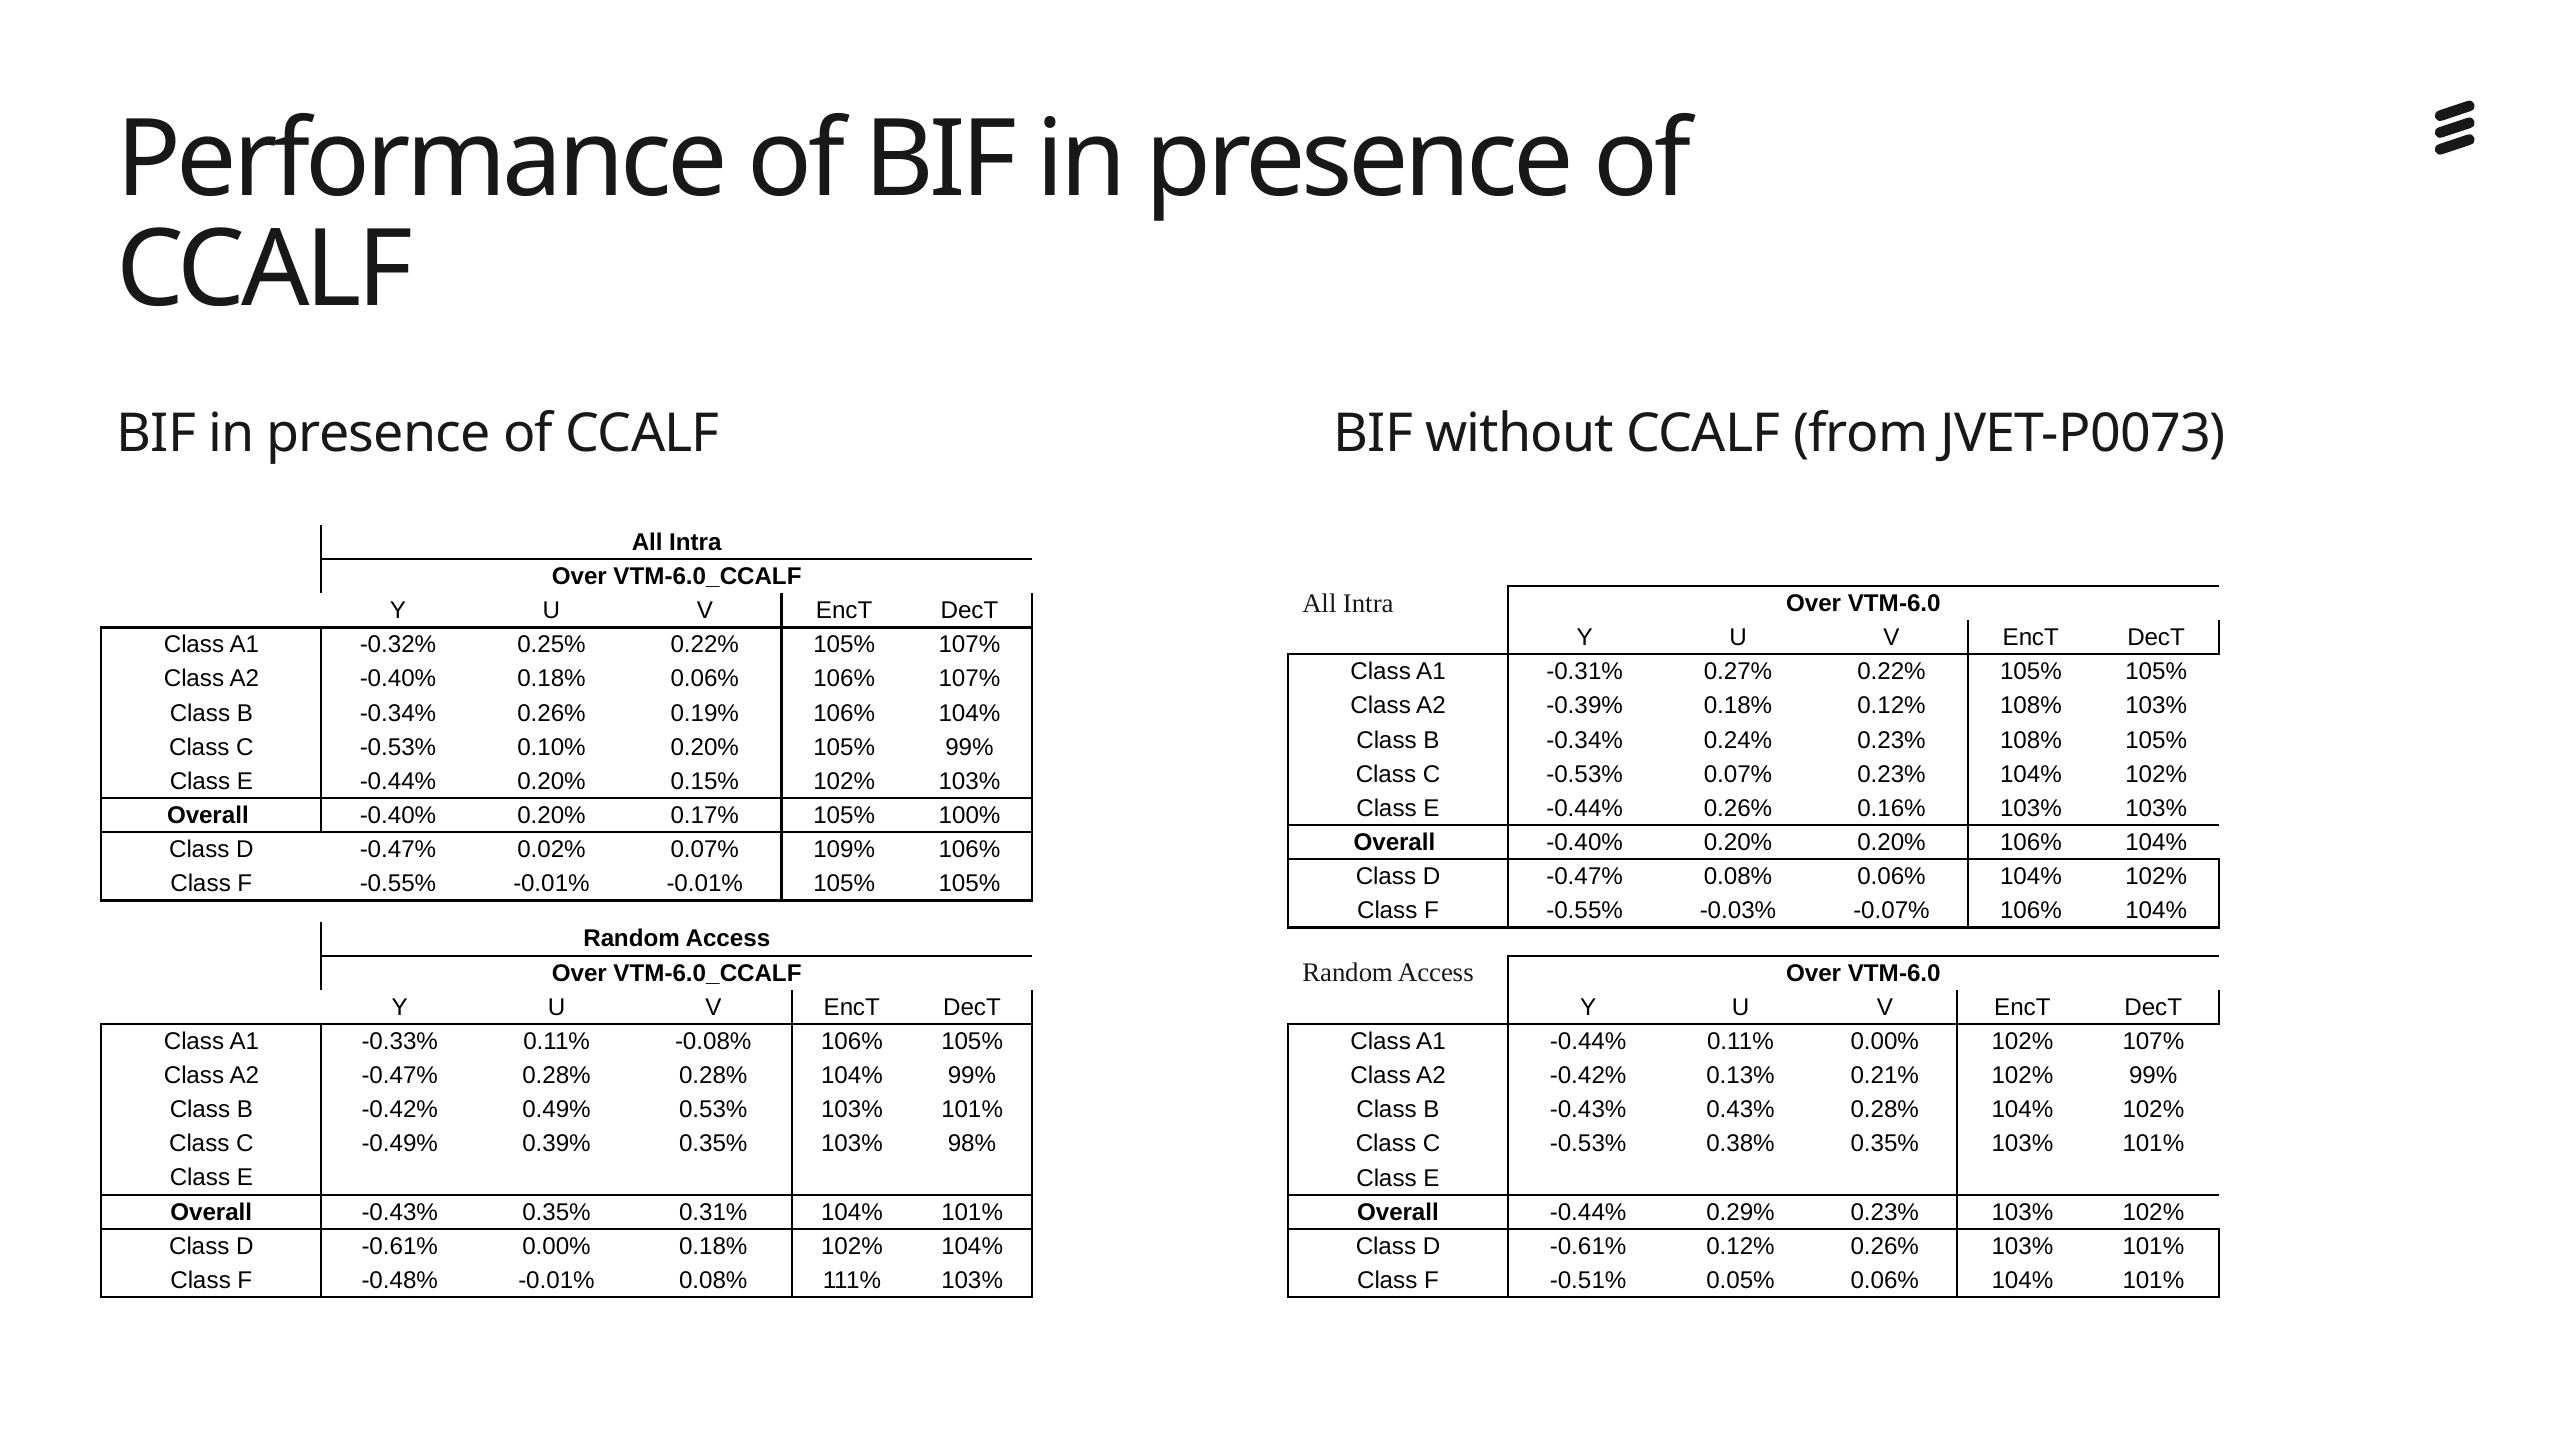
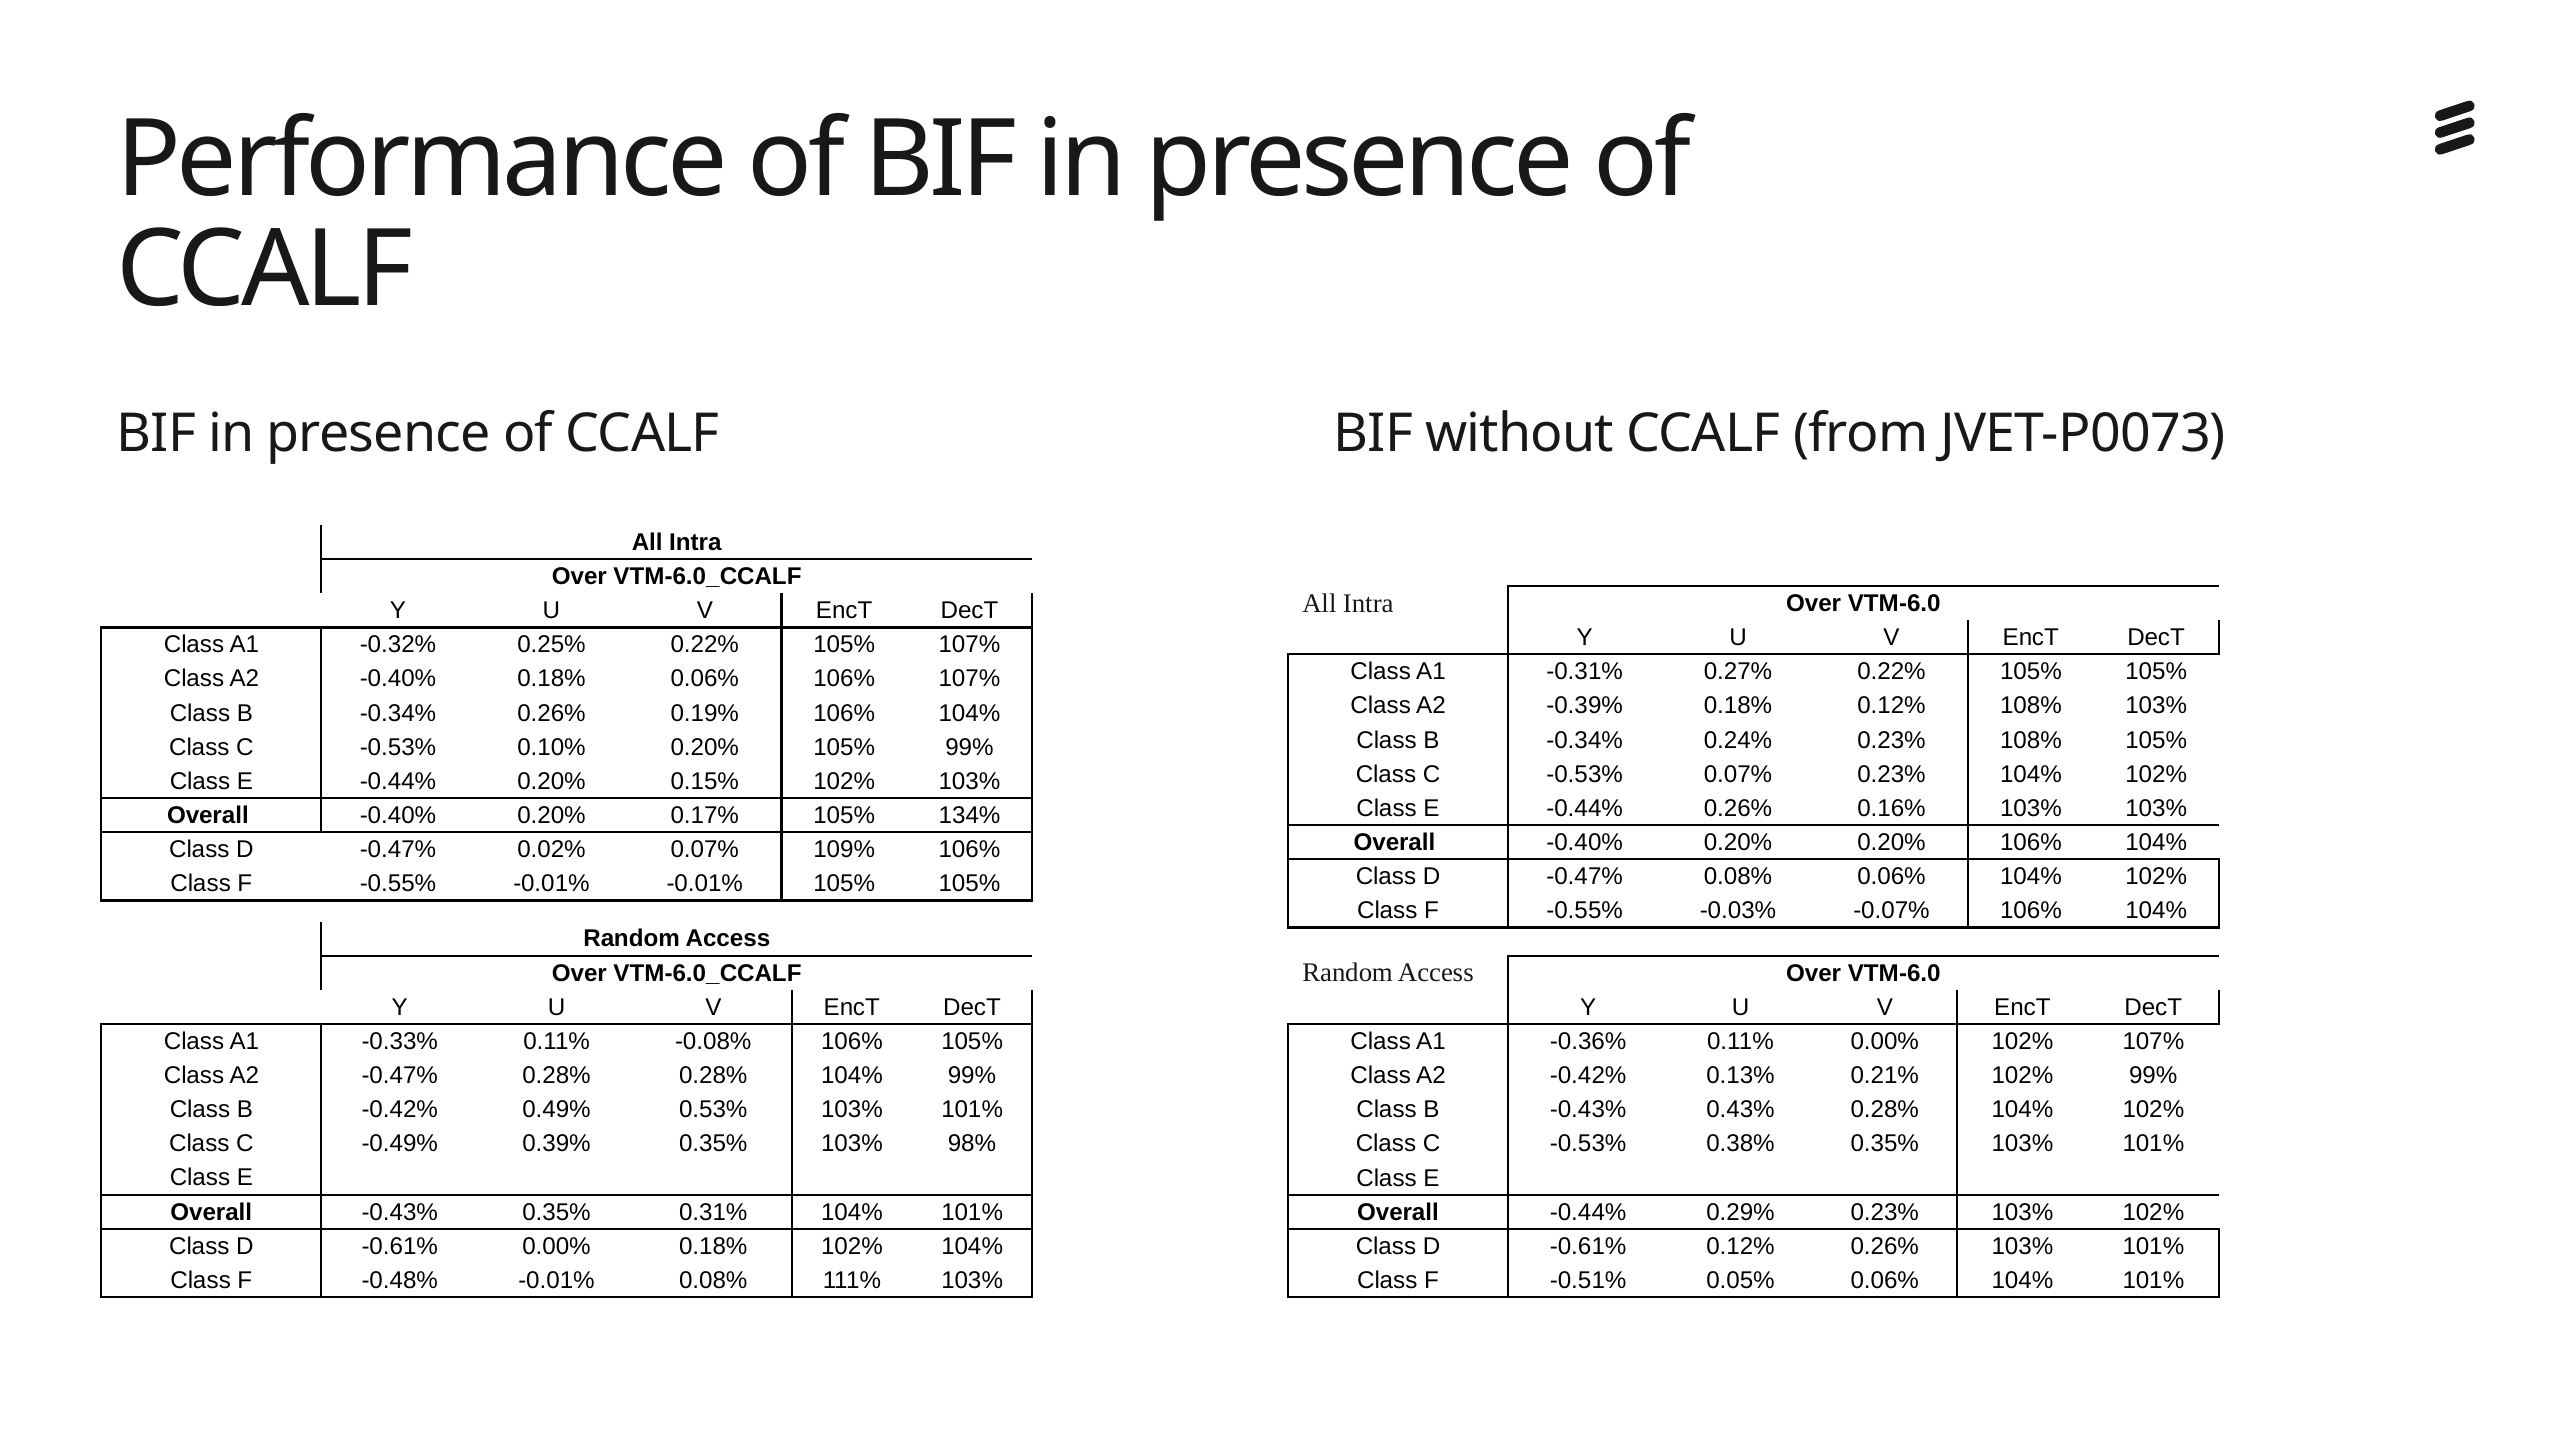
100%: 100% -> 134% (970, 816)
A1 -0.44%: -0.44% -> -0.36% (1588, 1041)
